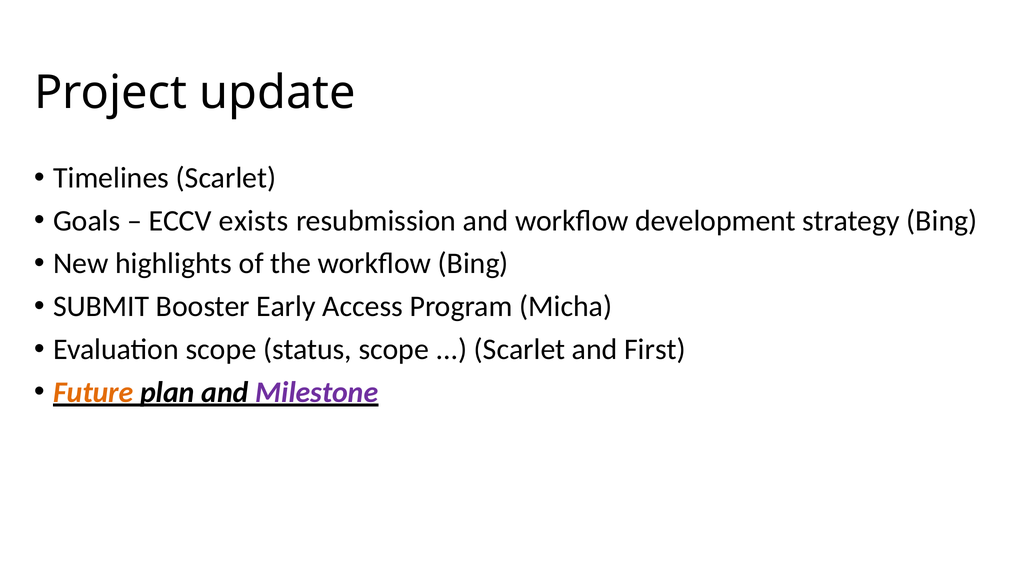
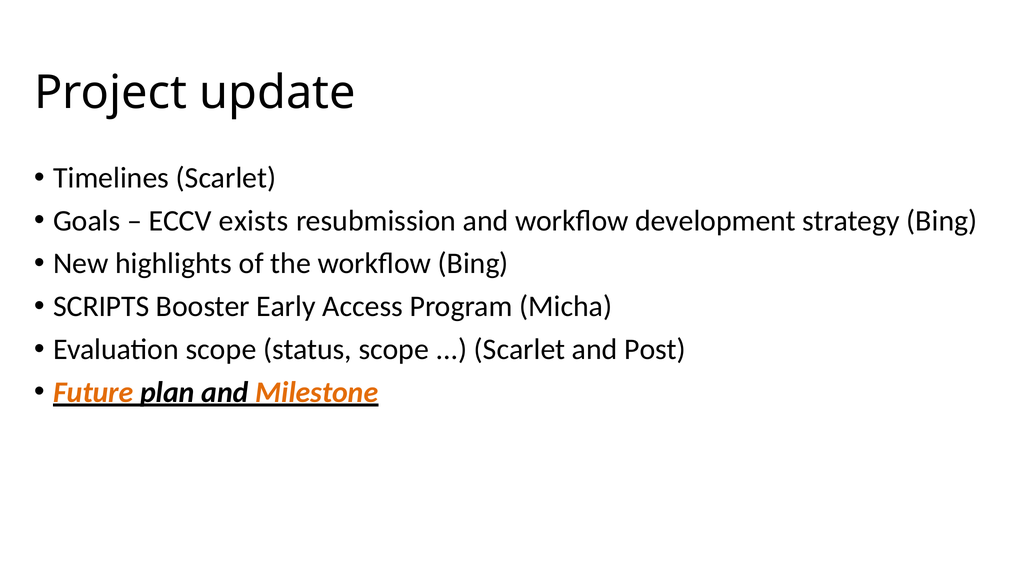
SUBMIT: SUBMIT -> SCRIPTS (101, 307)
First: First -> Post (655, 349)
Milestone colour: purple -> orange (317, 392)
